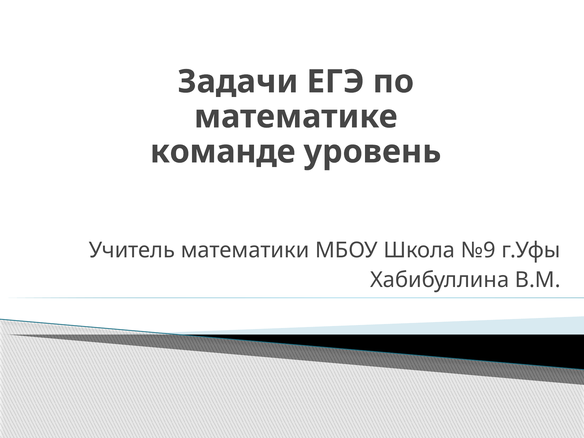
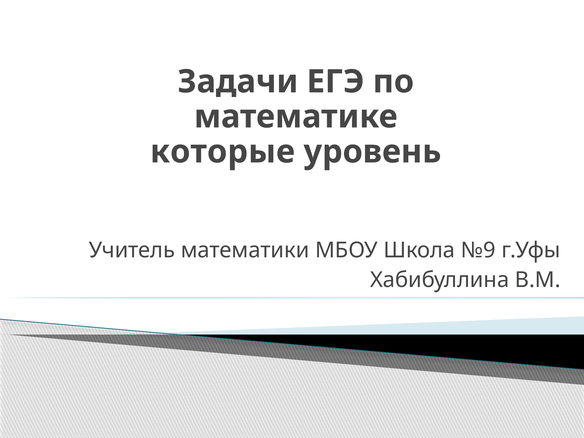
команде: команде -> которые (223, 152)
